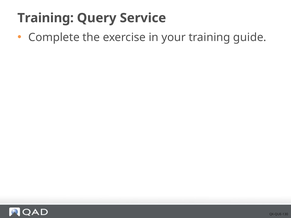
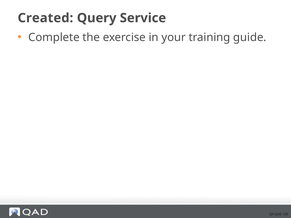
Training: Training -> Created (45, 18)
